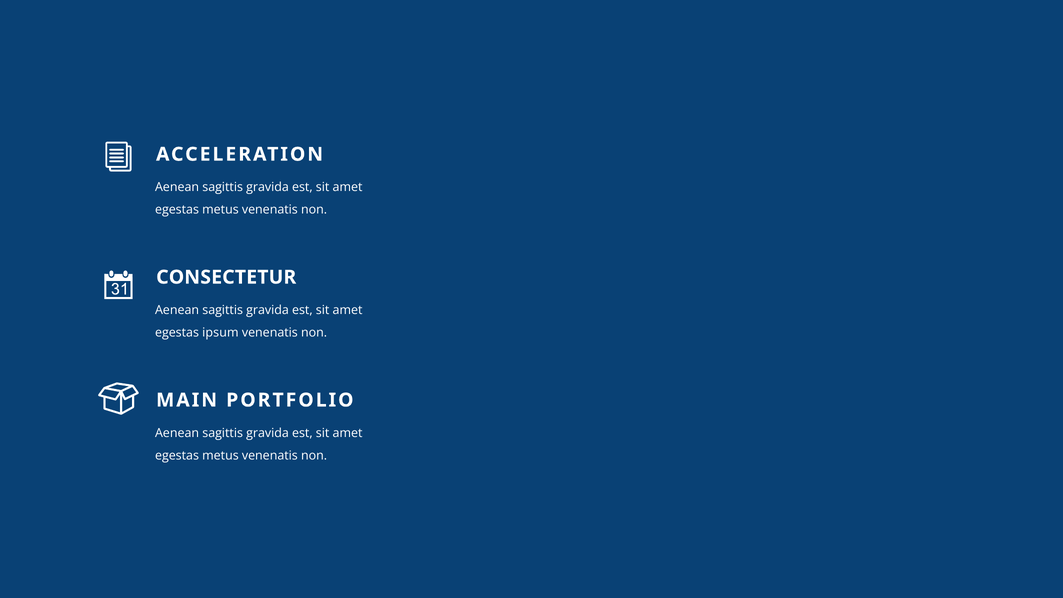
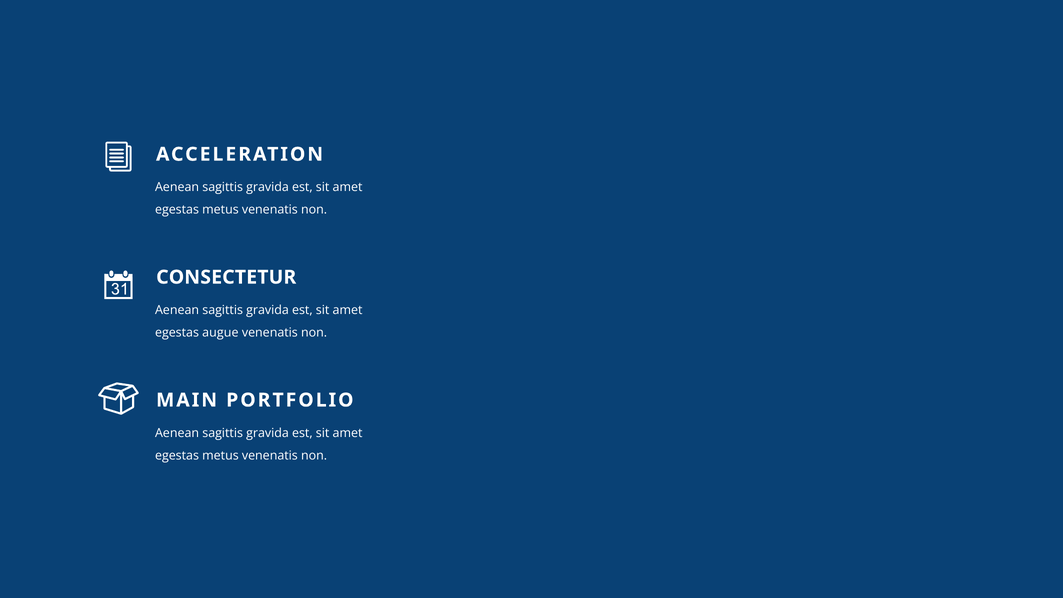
ipsum: ipsum -> augue (220, 333)
